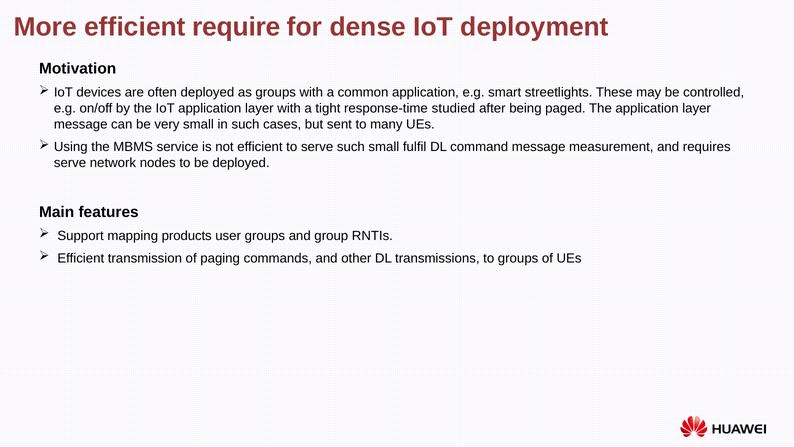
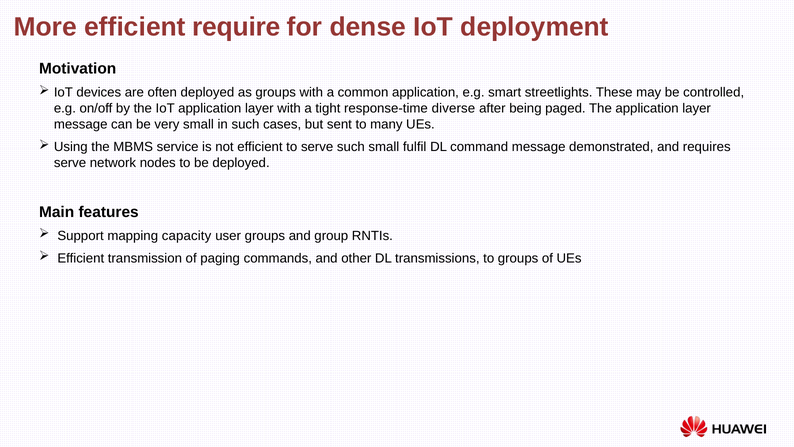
studied: studied -> diverse (453, 108)
measurement: measurement -> demonstrated (611, 147)
products: products -> capacity (187, 235)
